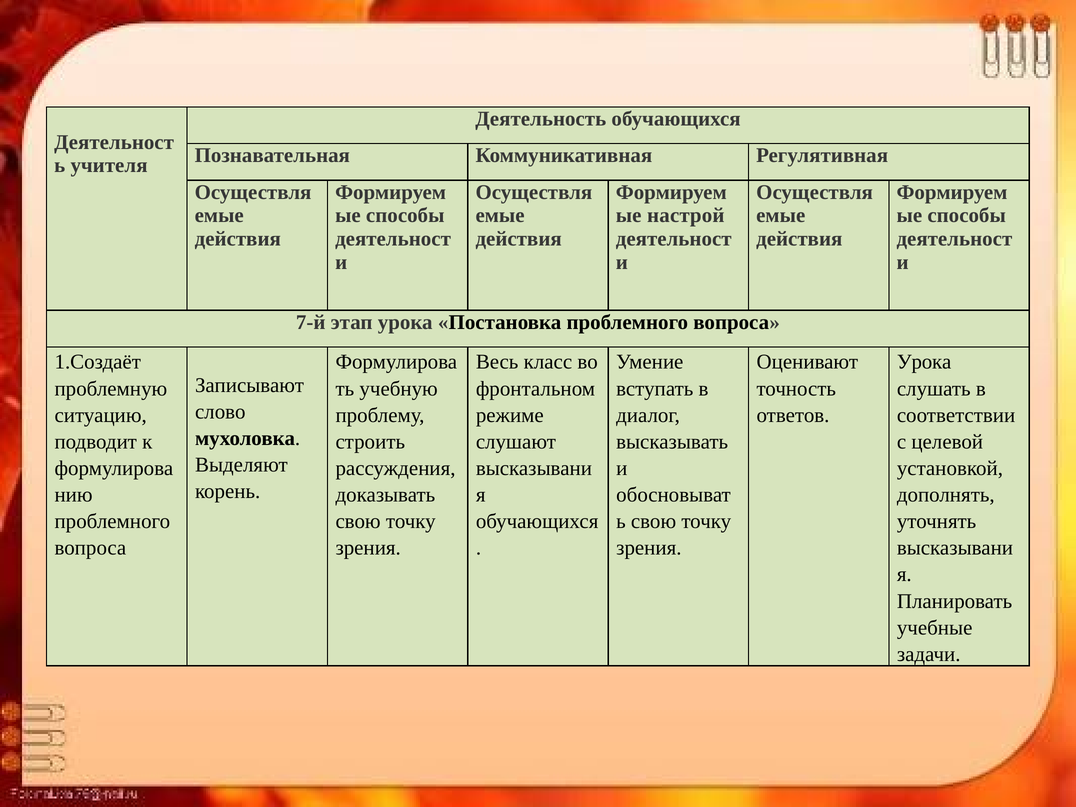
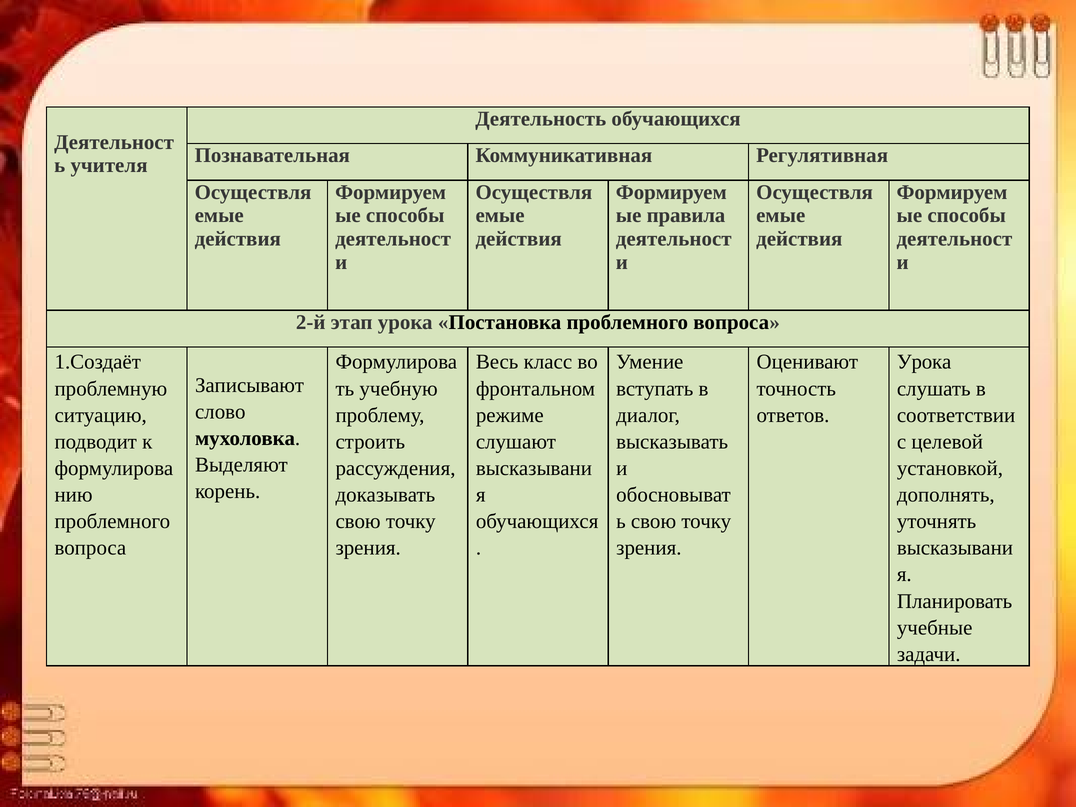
настрой: настрой -> правила (686, 215)
7-й: 7-й -> 2-й (311, 322)
